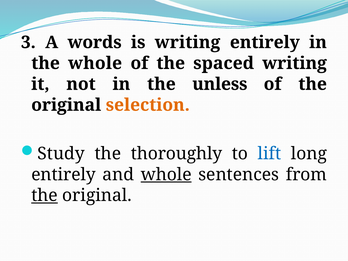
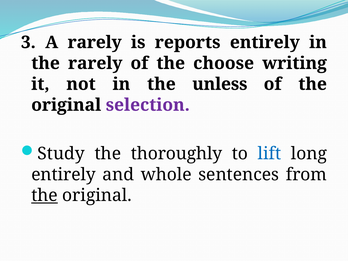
A words: words -> rarely (95, 42)
is writing: writing -> reports (188, 42)
the whole: whole -> rarely (95, 63)
spaced: spaced -> choose (224, 63)
selection colour: orange -> purple (148, 105)
whole underline: present -> none (166, 175)
